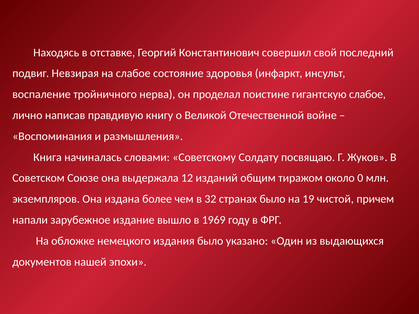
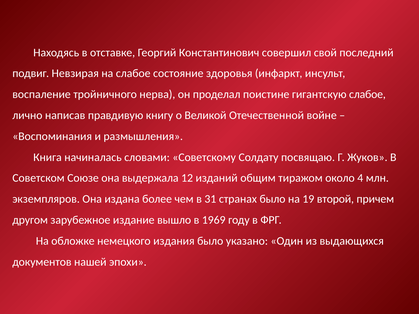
0: 0 -> 4 (360, 178)
32: 32 -> 31 (210, 199)
чистой: чистой -> второй (335, 199)
напали: напали -> другом (30, 220)
